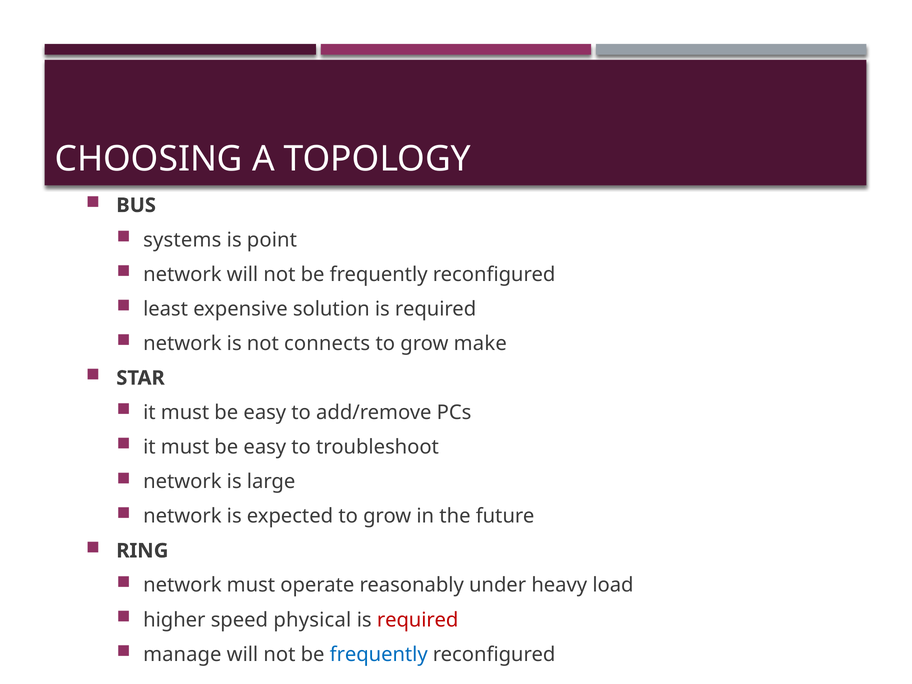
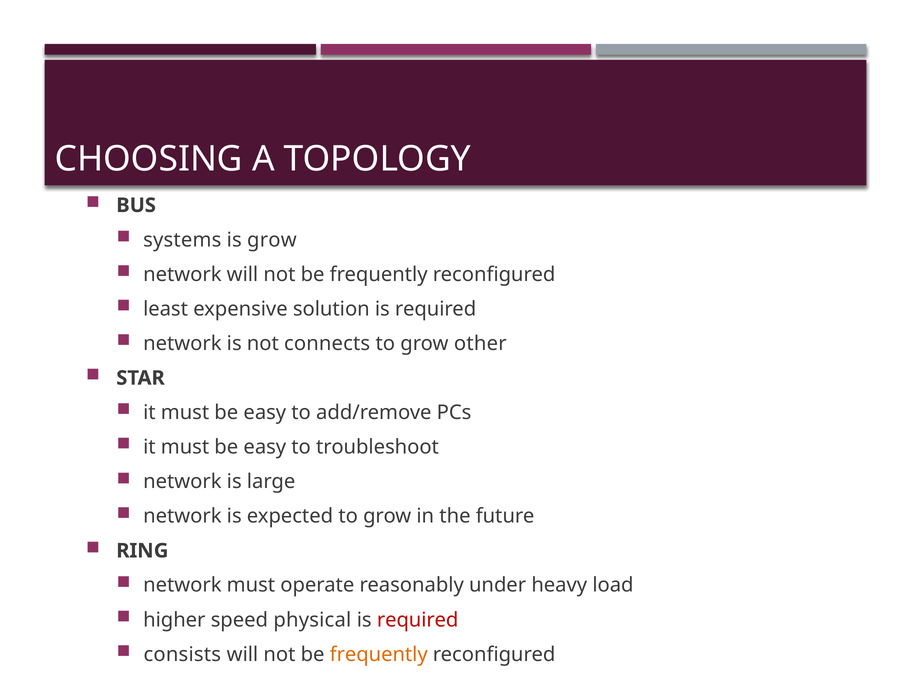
is point: point -> grow (272, 240)
make: make -> other (480, 344)
manage: manage -> consists (182, 654)
frequently colour: blue -> orange (379, 654)
